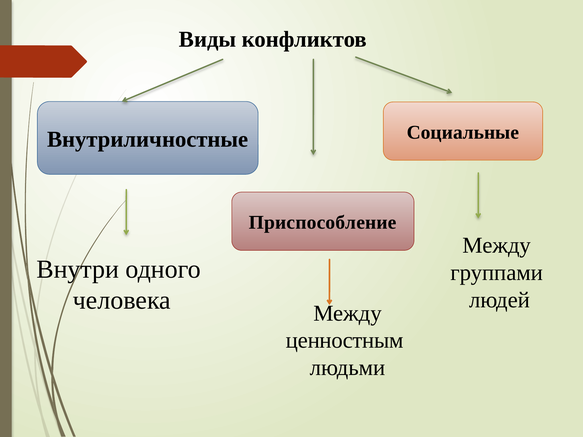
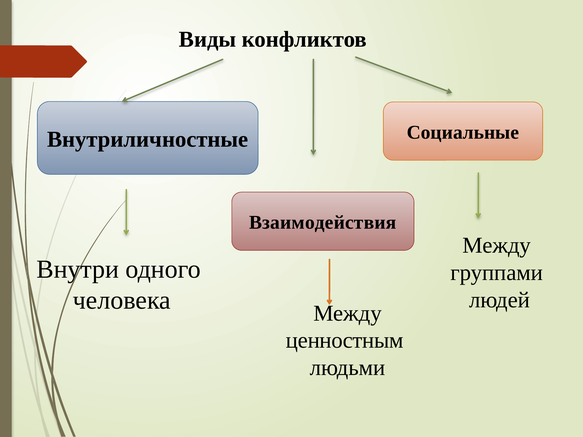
Приспособление: Приспособление -> Взаимодействия (323, 223)
